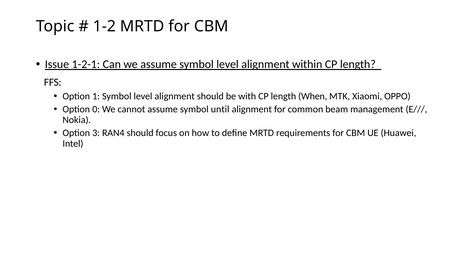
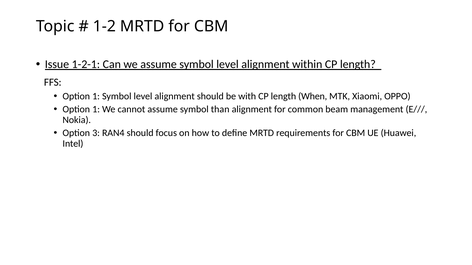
0: 0 -> 1 (96, 109)
until: until -> than (220, 109)
